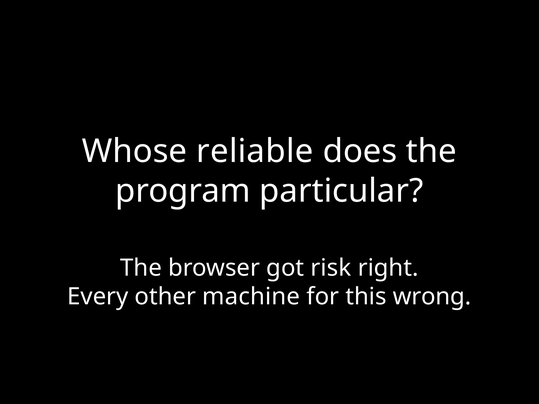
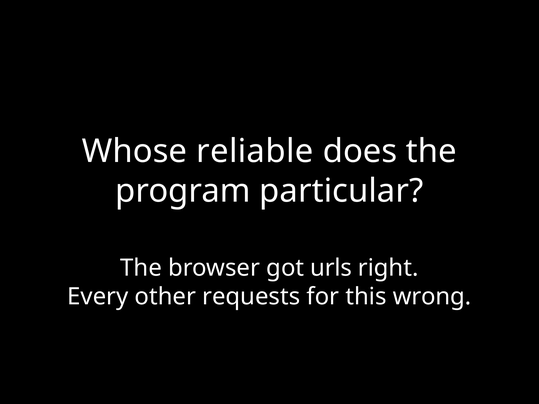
risk: risk -> urls (331, 268)
machine: machine -> requests (251, 297)
